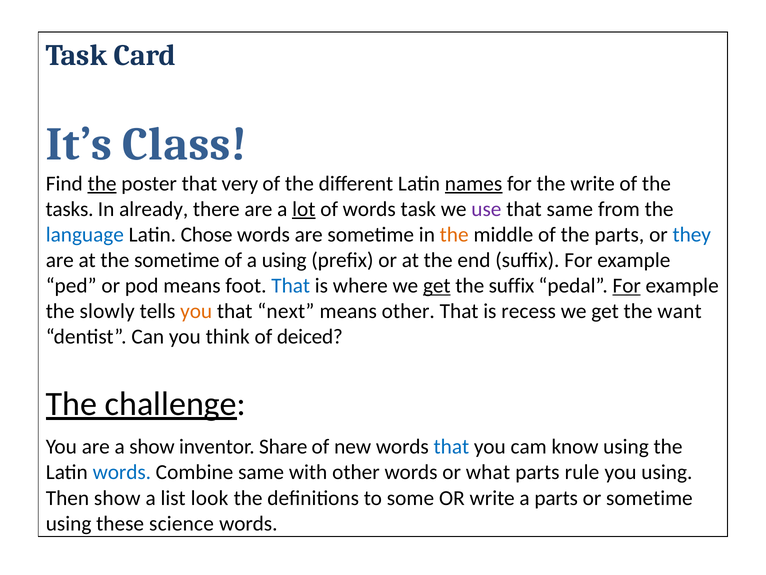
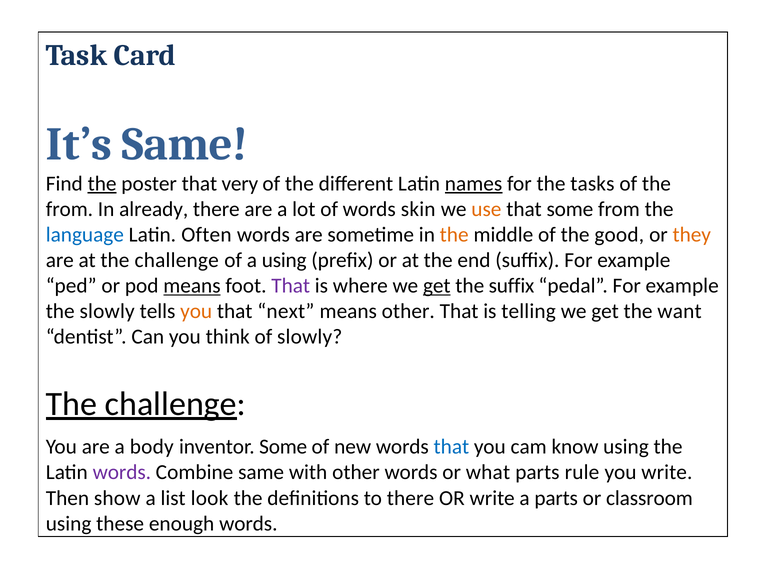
It’s Class: Class -> Same (185, 144)
the write: write -> tasks (592, 183)
tasks: tasks -> from (69, 209)
lot underline: present -> none (304, 209)
words task: task -> skin (418, 209)
use colour: purple -> orange (486, 209)
that same: same -> some (570, 209)
Chose: Chose -> Often (206, 234)
the parts: parts -> good (619, 234)
they colour: blue -> orange (692, 234)
at the sometime: sometime -> challenge (177, 260)
means underline: none -> present (192, 286)
That colour: blue -> purple (291, 286)
For underline: present -> none (627, 286)
recess: recess -> telling (529, 311)
of deiced: deiced -> slowly (310, 337)
a show: show -> body (152, 446)
inventor Share: Share -> Some (283, 446)
words colour: blue -> purple (122, 472)
you using: using -> write (667, 472)
to some: some -> there (410, 498)
or sometime: sometime -> classroom (649, 498)
science: science -> enough (182, 523)
